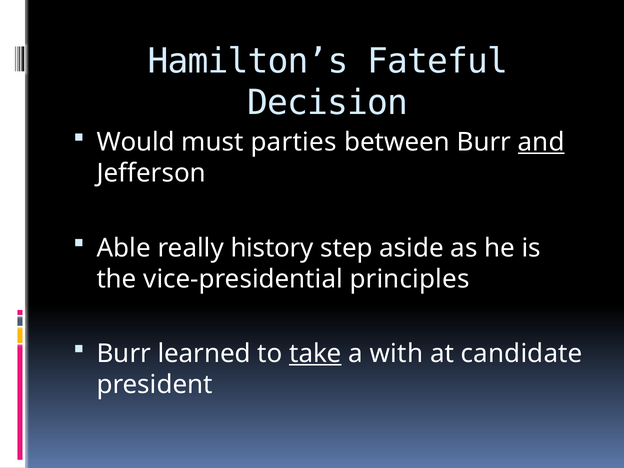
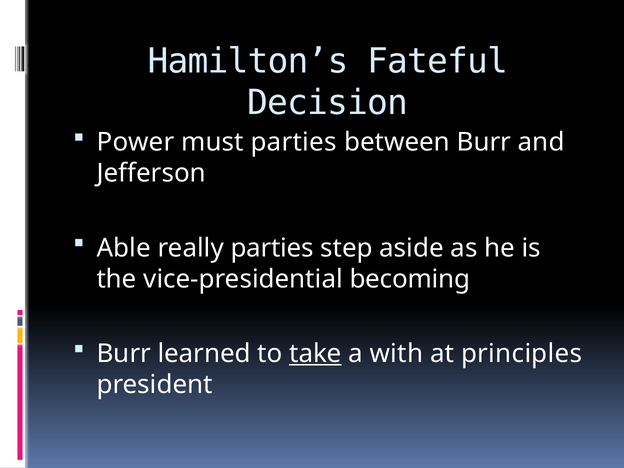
Would: Would -> Power (136, 142)
and underline: present -> none (541, 142)
really history: history -> parties (272, 248)
principles: principles -> becoming (410, 279)
candidate: candidate -> principles (522, 354)
